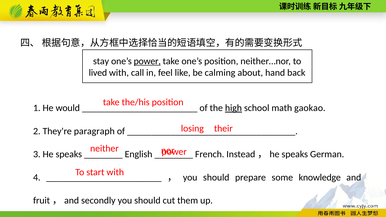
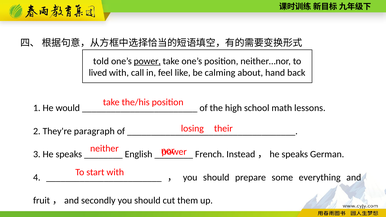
stay: stay -> told (101, 61)
high underline: present -> none (233, 108)
gaokao: gaokao -> lessons (310, 108)
knowledge: knowledge -> everything (320, 178)
